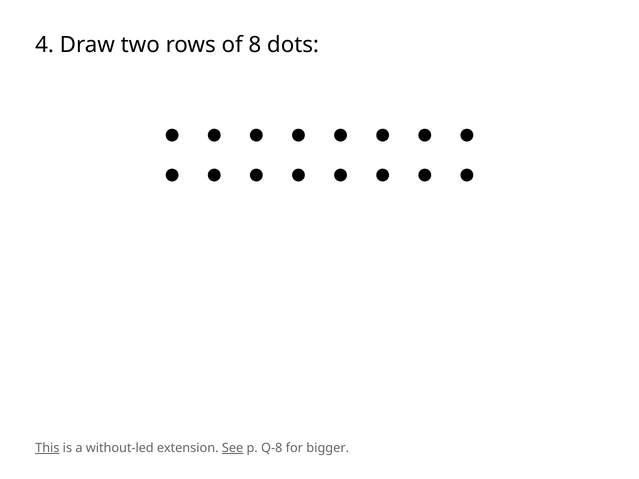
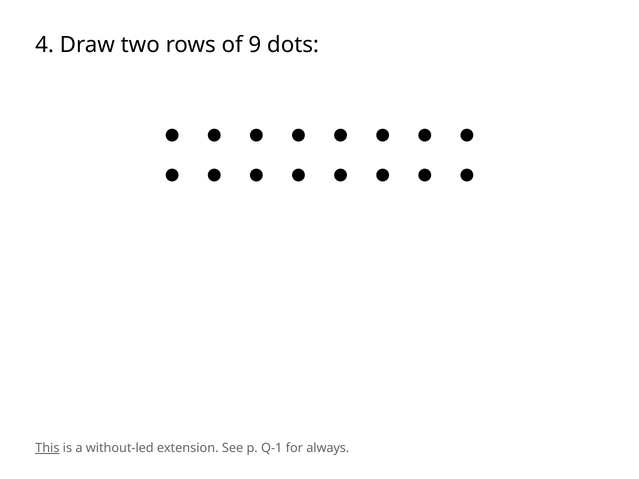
8: 8 -> 9 (255, 45)
See underline: present -> none (233, 448)
Q-8: Q-8 -> Q-1 (272, 448)
bigger: bigger -> always (328, 448)
